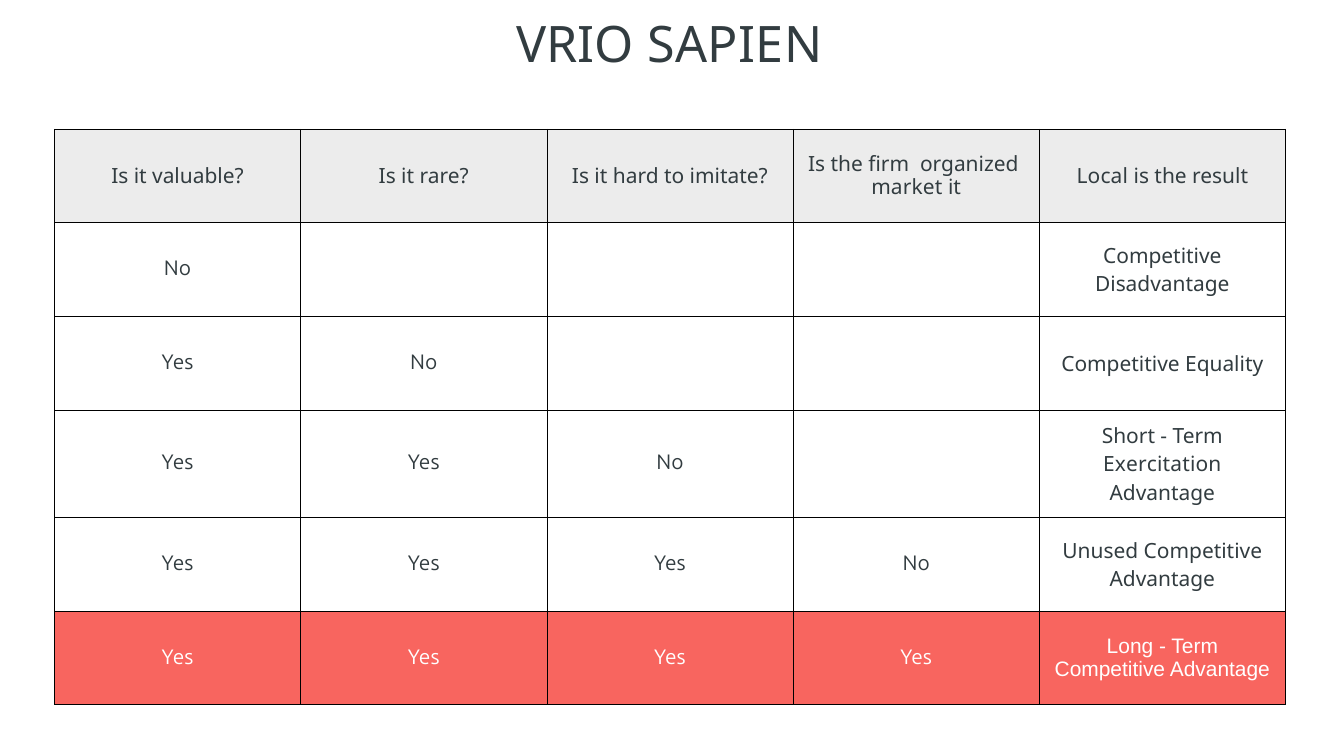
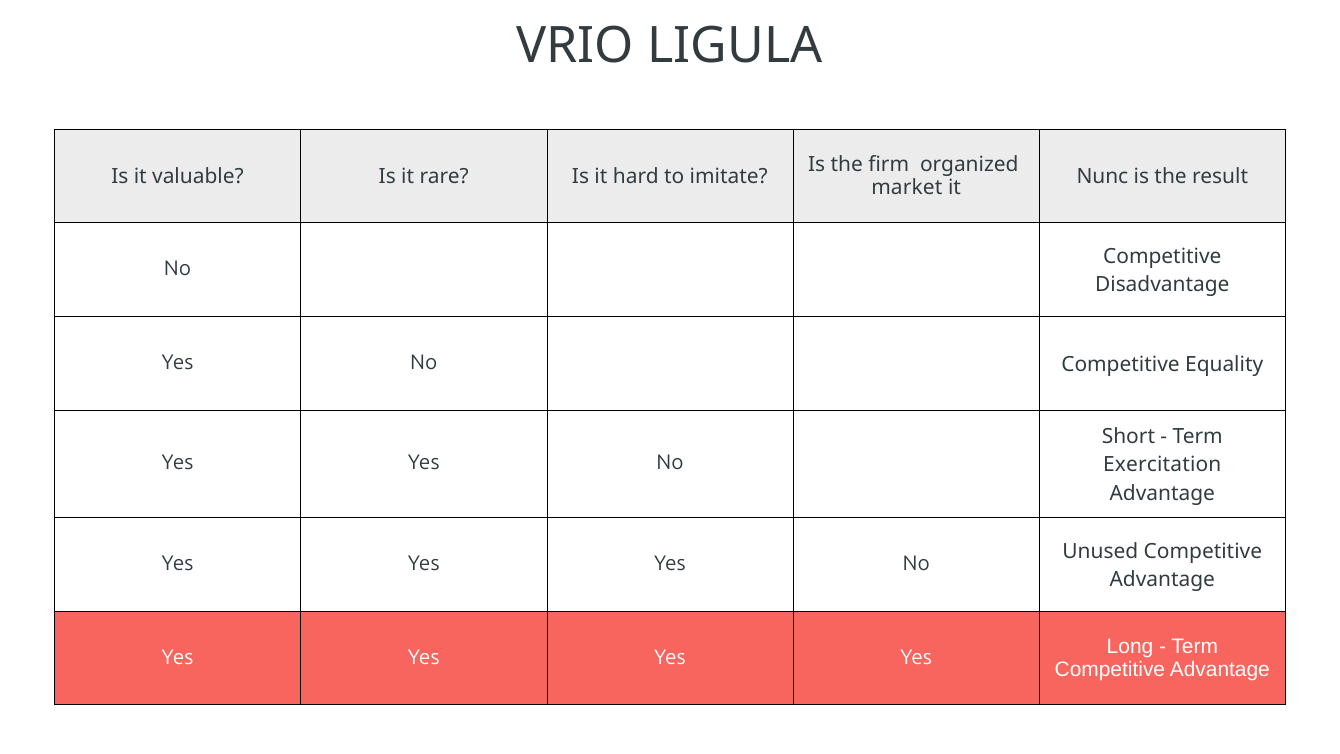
SAPIEN: SAPIEN -> LIGULA (735, 46)
Local: Local -> Nunc (1102, 177)
